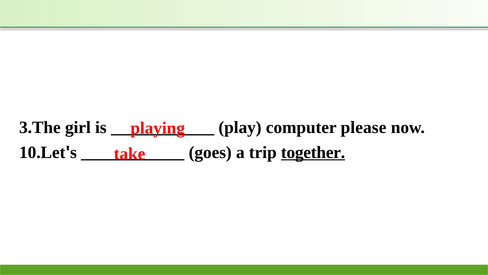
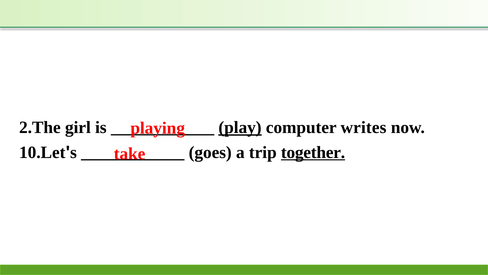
3.The: 3.The -> 2.The (40, 127)
play underline: none -> present (240, 127)
please: please -> writes (364, 127)
